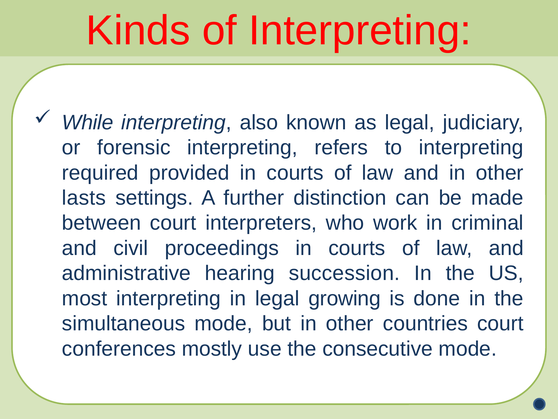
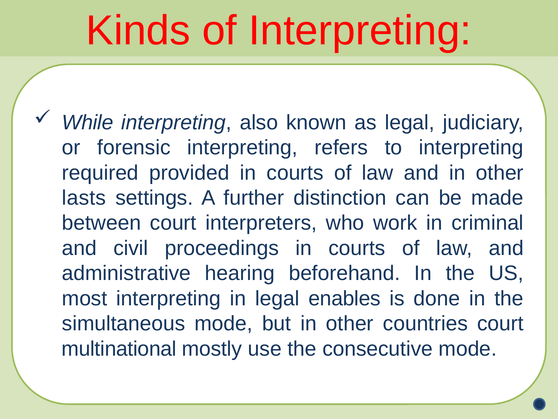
succession: succession -> beforehand (345, 273)
growing: growing -> enables (345, 298)
conferences: conferences -> multinational (119, 348)
